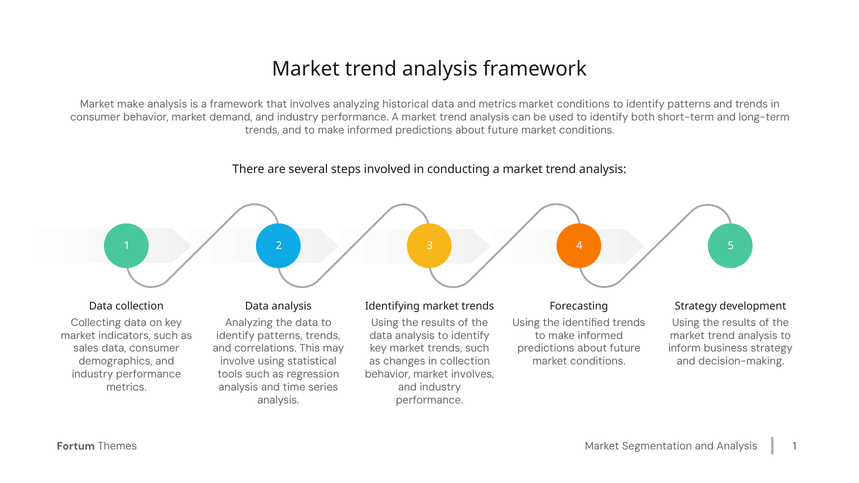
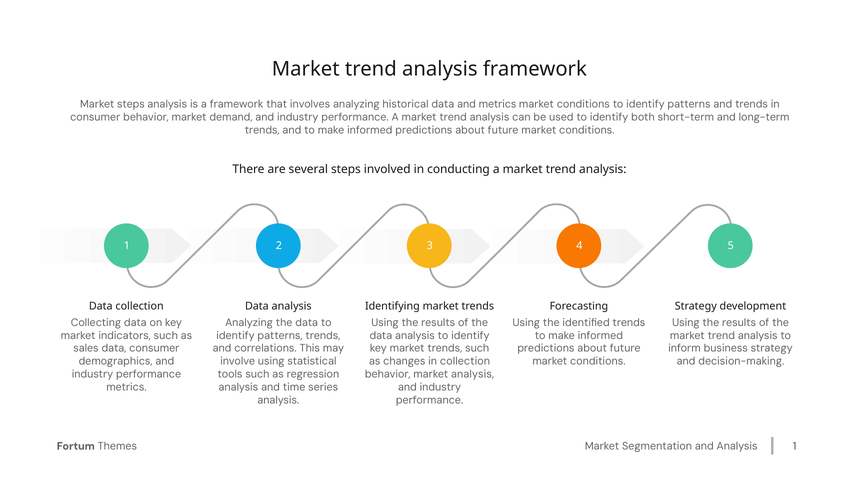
Market make: make -> steps (131, 104)
market involves: involves -> analysis (473, 374)
